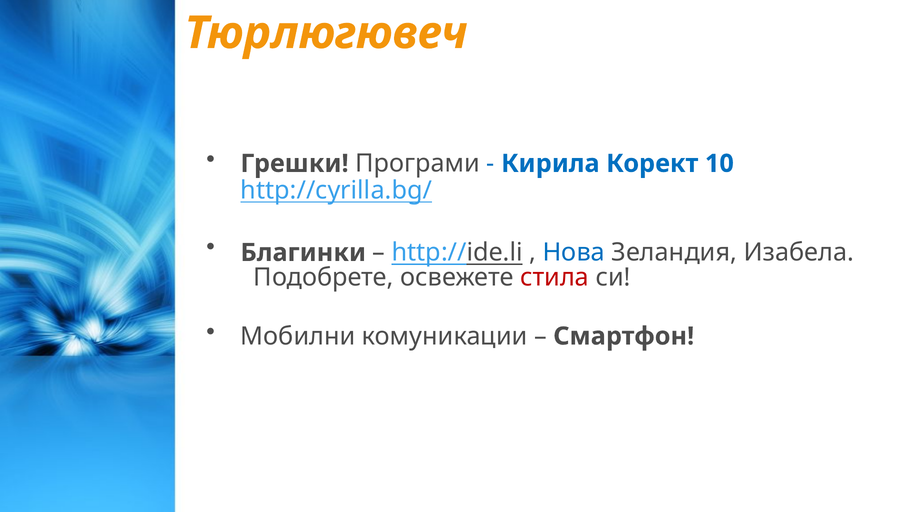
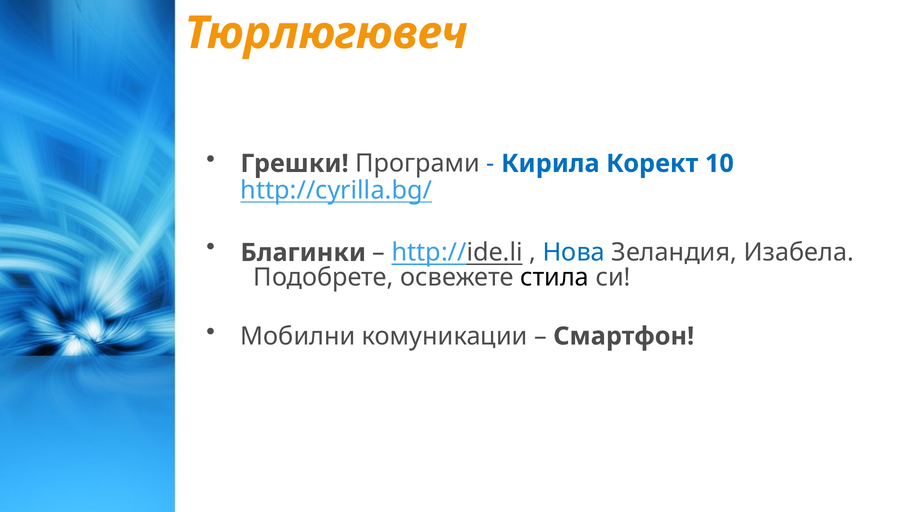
стила colour: red -> black (555, 278)
